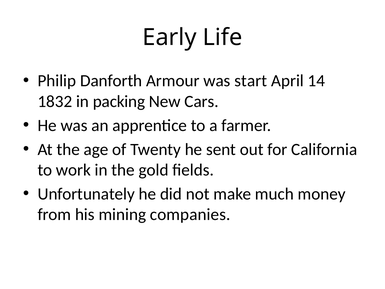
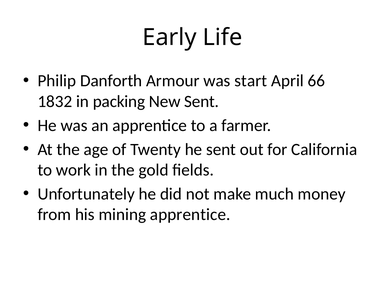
14: 14 -> 66 (316, 81)
New Cars: Cars -> Sent (202, 101)
mining companies: companies -> apprentice (190, 214)
